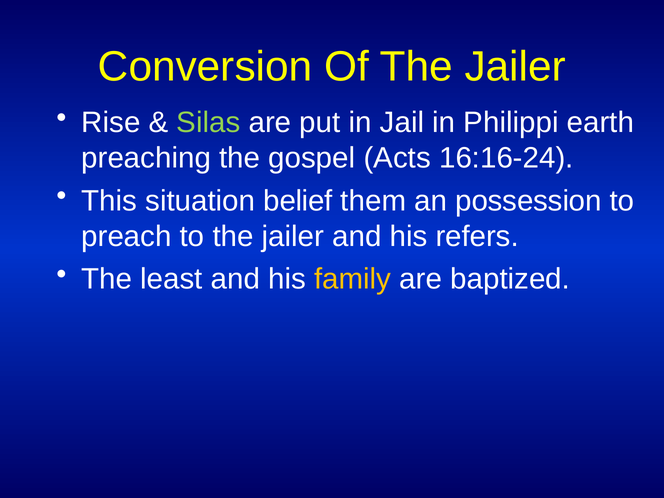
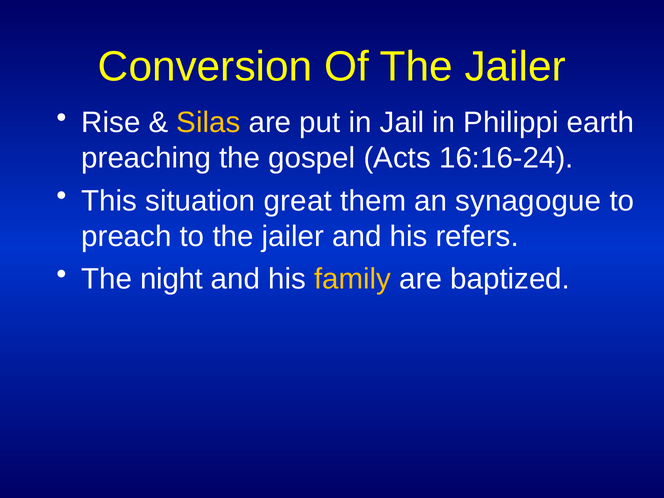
Silas colour: light green -> yellow (208, 123)
belief: belief -> great (298, 201)
possession: possession -> synagogue (528, 201)
least: least -> night (172, 279)
